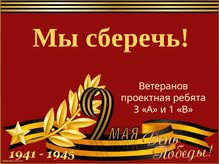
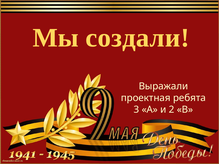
сберечь: сберечь -> создали (137, 38)
Ветеранов: Ветеранов -> Выражали (163, 86)
1: 1 -> 2 (172, 110)
